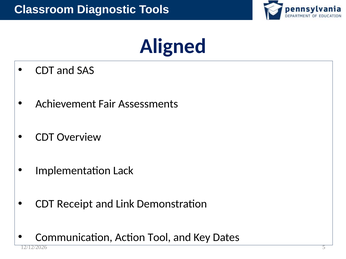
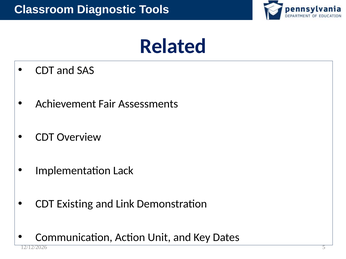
Aligned: Aligned -> Related (173, 46)
Receipt: Receipt -> Existing (75, 204)
Tool: Tool -> Unit (159, 238)
